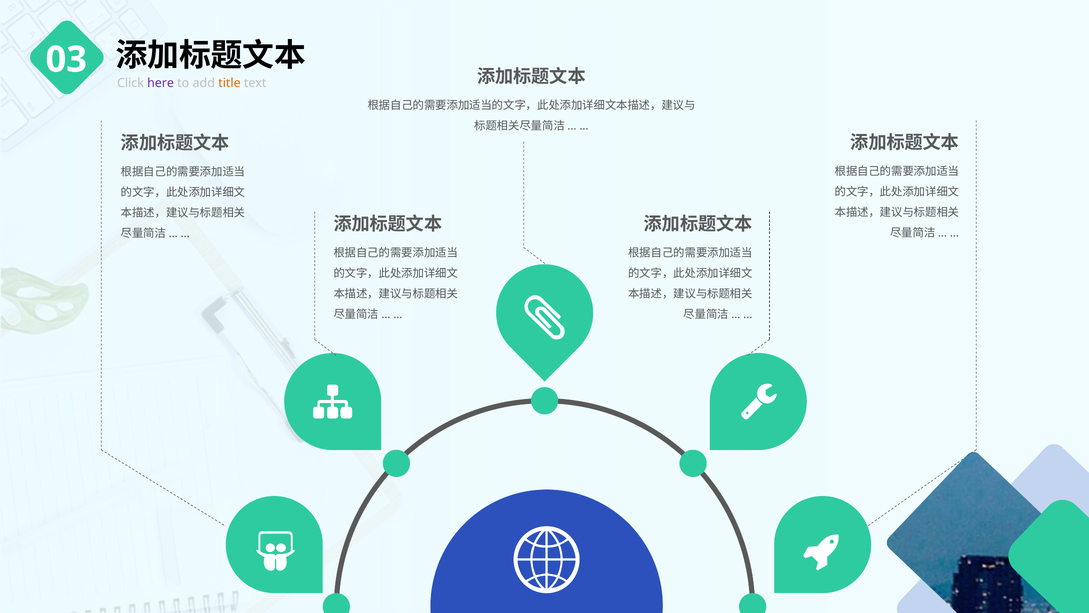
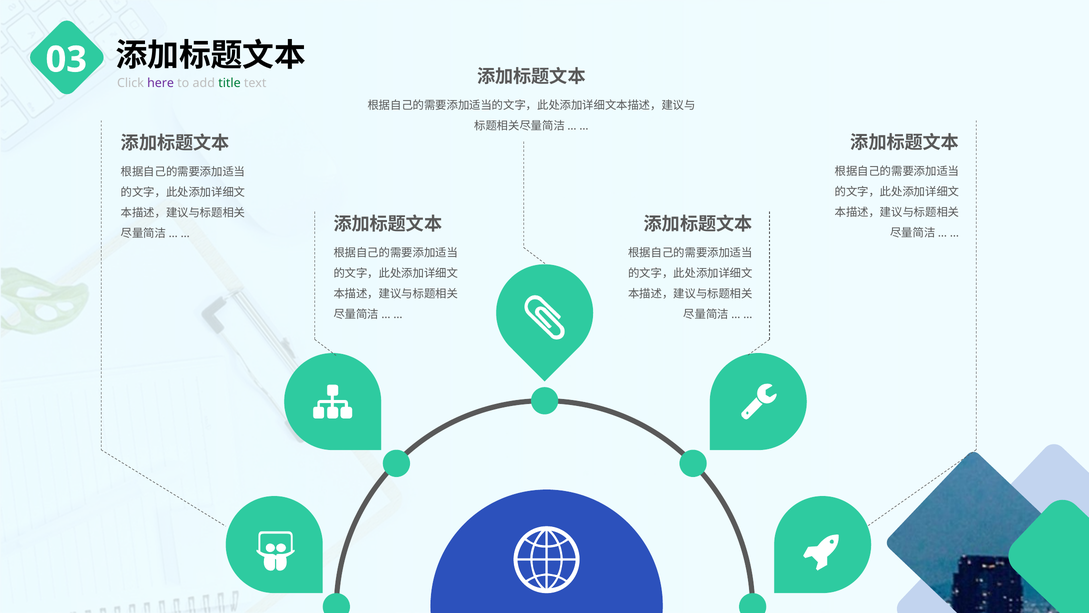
title colour: orange -> green (229, 83)
